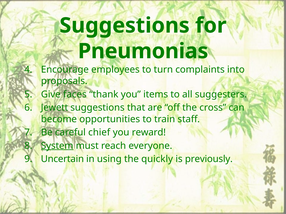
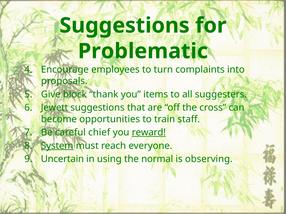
Pneumonias: Pneumonias -> Problematic (143, 51)
faces: faces -> block (75, 95)
reward underline: none -> present (149, 133)
quickly: quickly -> normal (157, 159)
previously: previously -> observing (209, 159)
